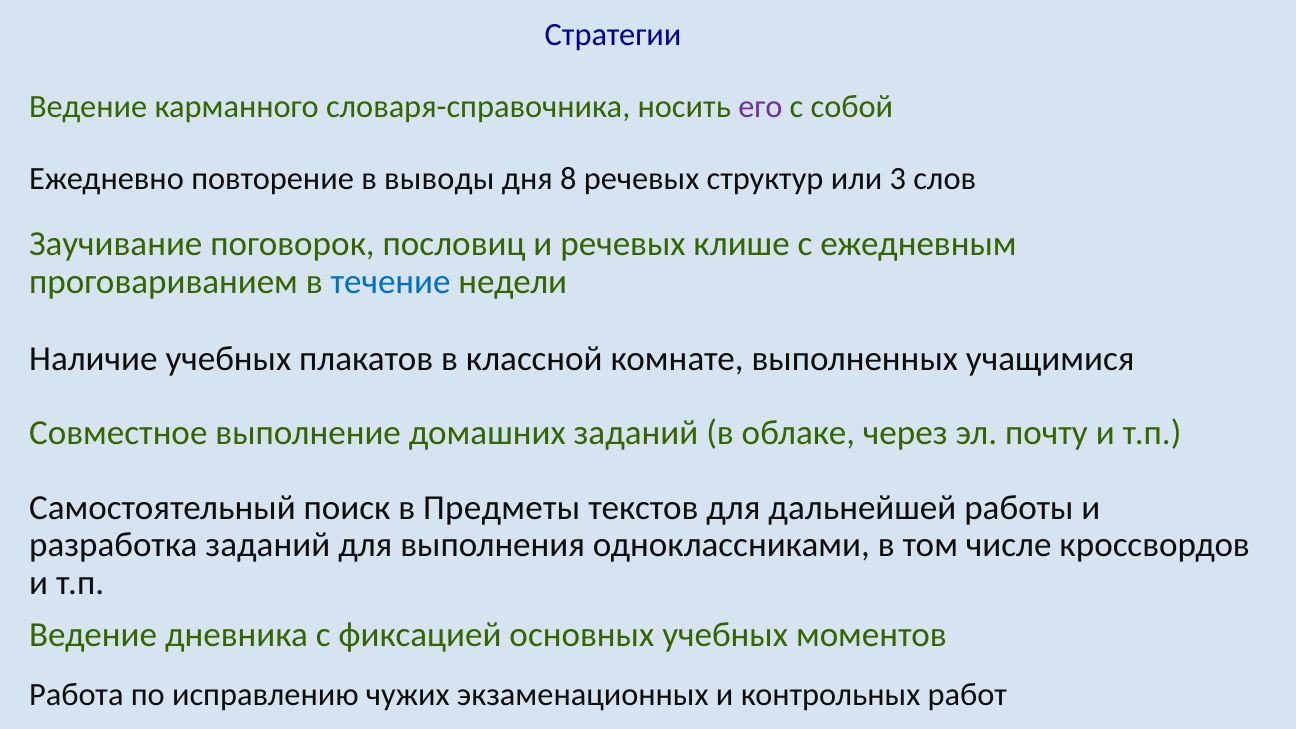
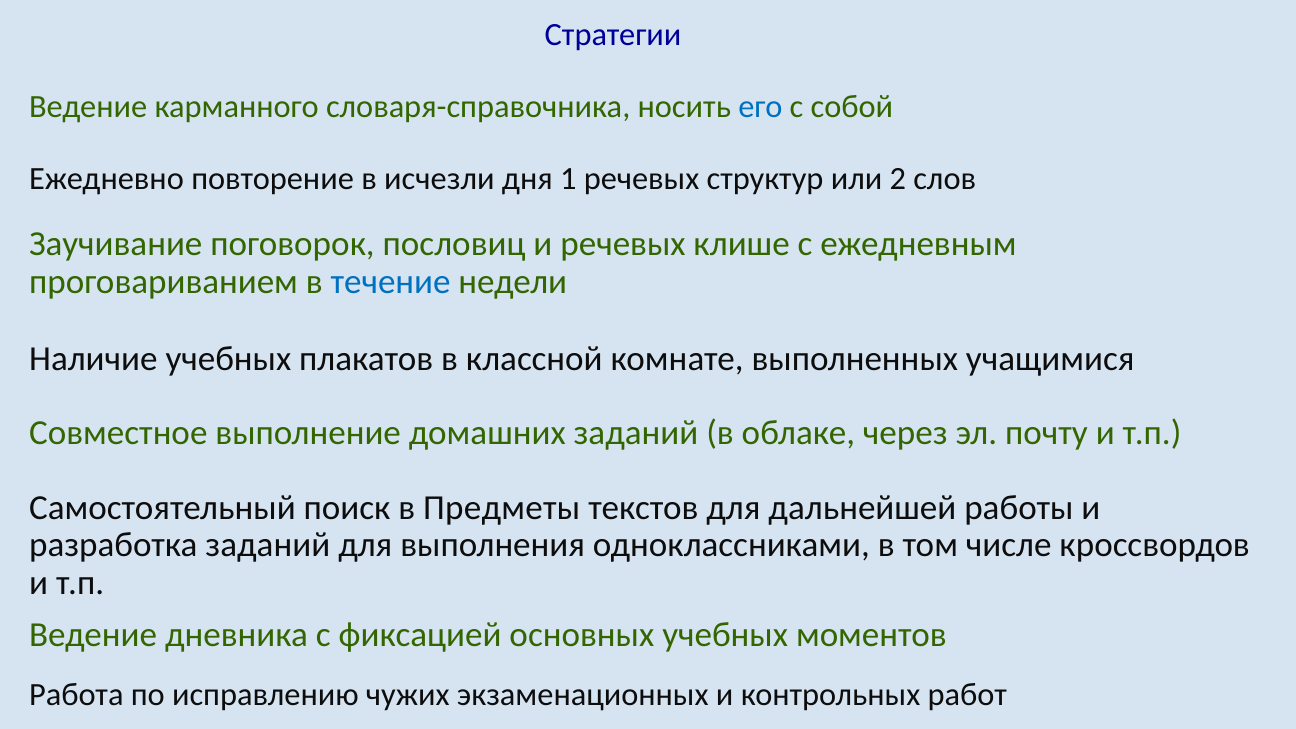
его colour: purple -> blue (760, 107)
выводы: выводы -> исчезли (439, 179)
8: 8 -> 1 (568, 179)
3: 3 -> 2 (898, 179)
